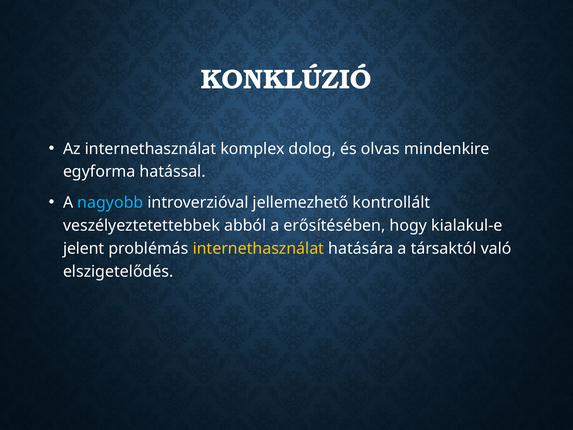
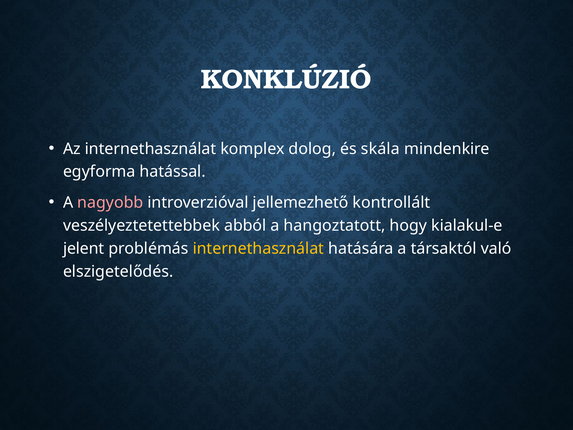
olvas: olvas -> skála (380, 149)
nagyobb colour: light blue -> pink (110, 202)
erősítésében: erősítésében -> hangoztatott (335, 225)
